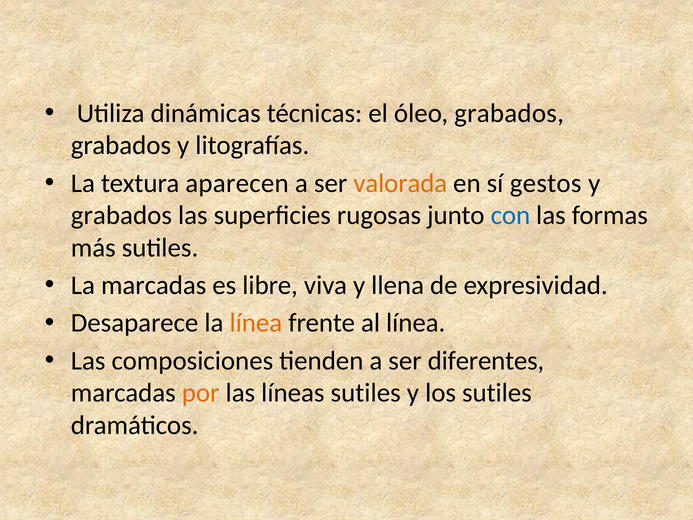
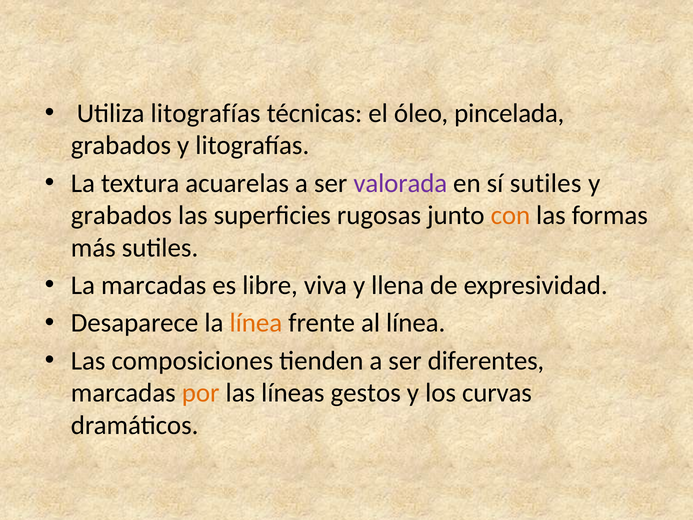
Utiliza dinámicas: dinámicas -> litografías (206, 113)
óleo grabados: grabados -> pincelada (509, 113)
aparecen: aparecen -> acuarelas (237, 183)
valorada colour: orange -> purple (400, 183)
sí gestos: gestos -> sutiles (546, 183)
con colour: blue -> orange (510, 215)
líneas sutiles: sutiles -> gestos (366, 393)
los sutiles: sutiles -> curvas (497, 393)
